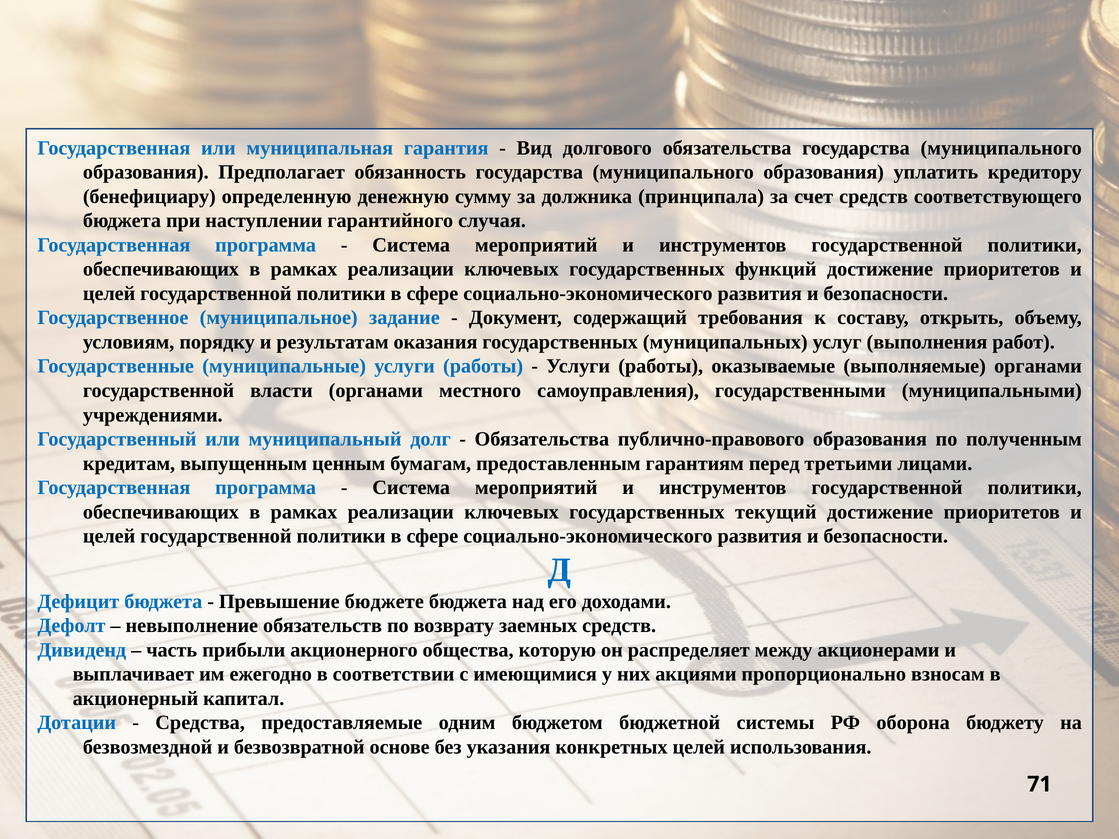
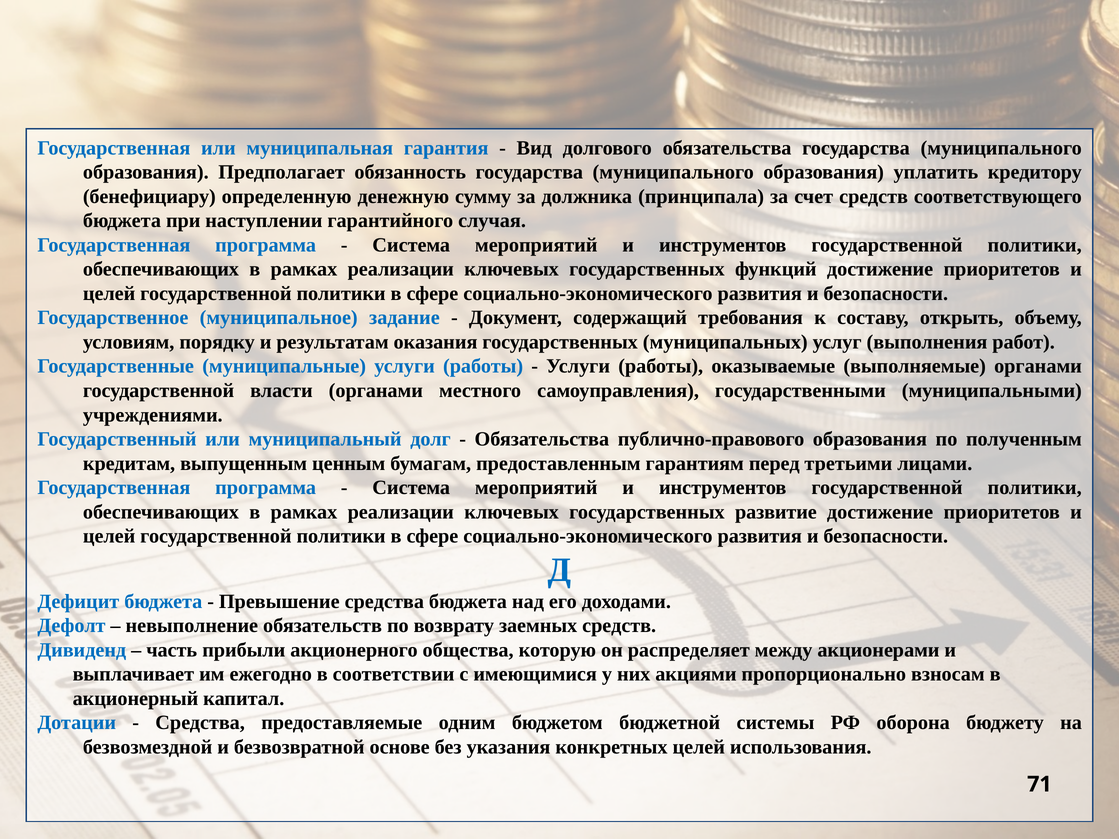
текущий: текущий -> развитие (776, 512)
Превышение бюджете: бюджете -> средства (384, 602)
